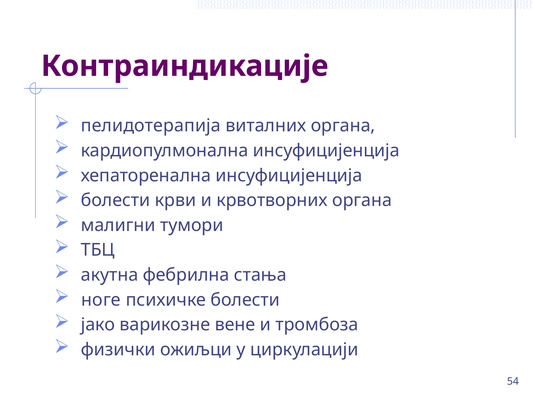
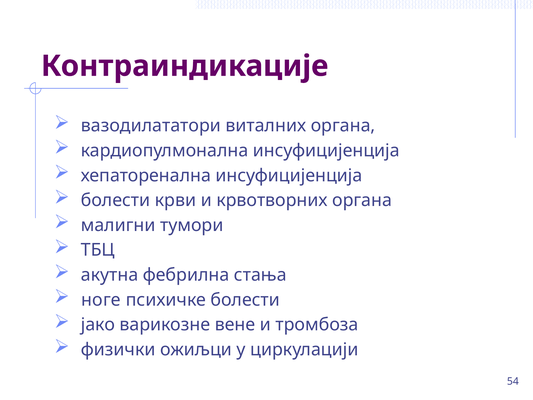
пелидотерапија: пелидотерапија -> вазодилататори (151, 126)
